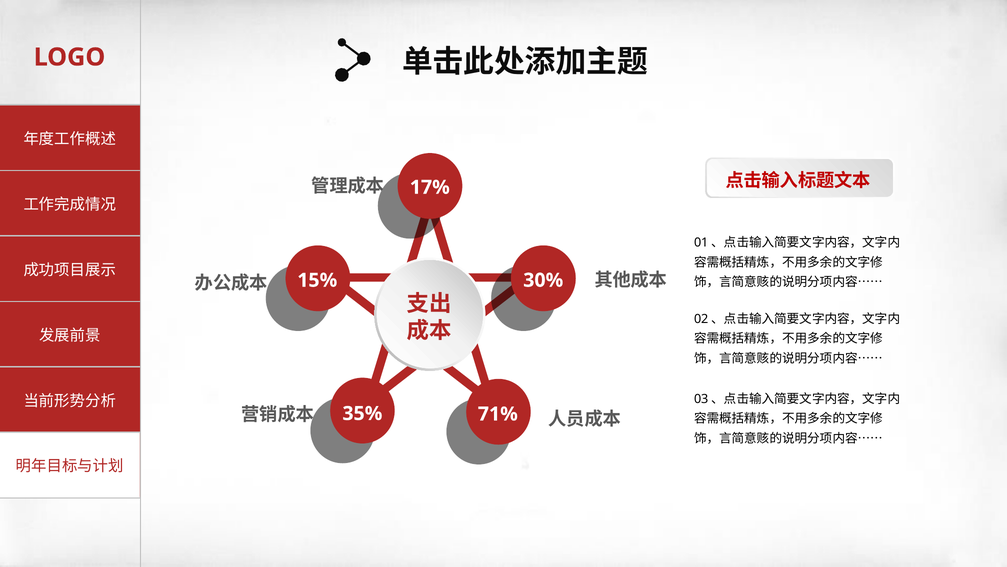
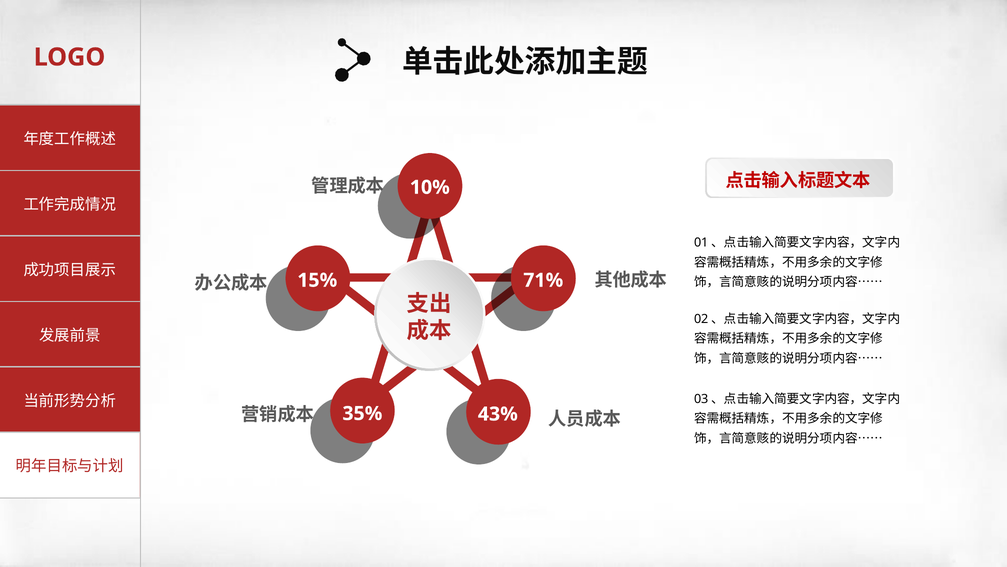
17%: 17% -> 10% (430, 187)
30%: 30% -> 71% (543, 280)
71%: 71% -> 43% (498, 414)
